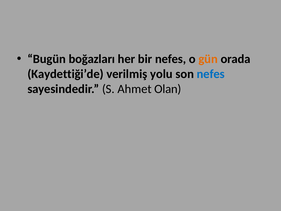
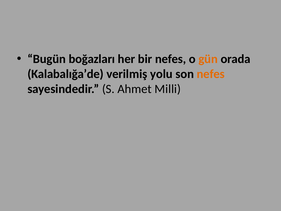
Kaydettiği’de: Kaydettiği’de -> Kalabalığa’de (66, 74)
nefes colour: blue -> orange (211, 74)
Olan: Olan -> Milli (168, 89)
